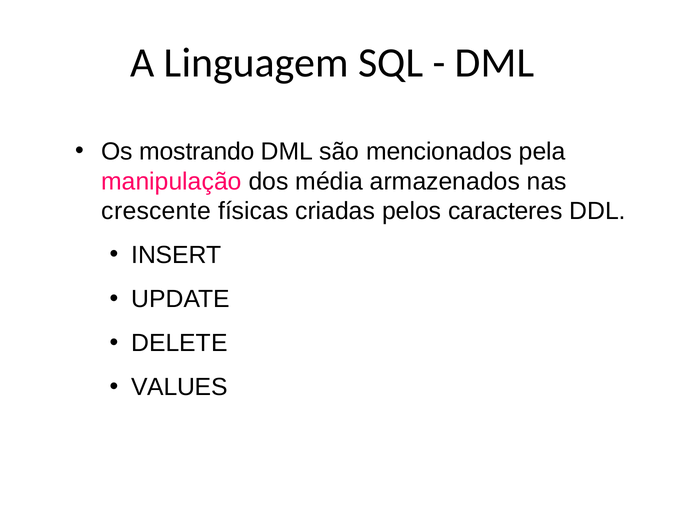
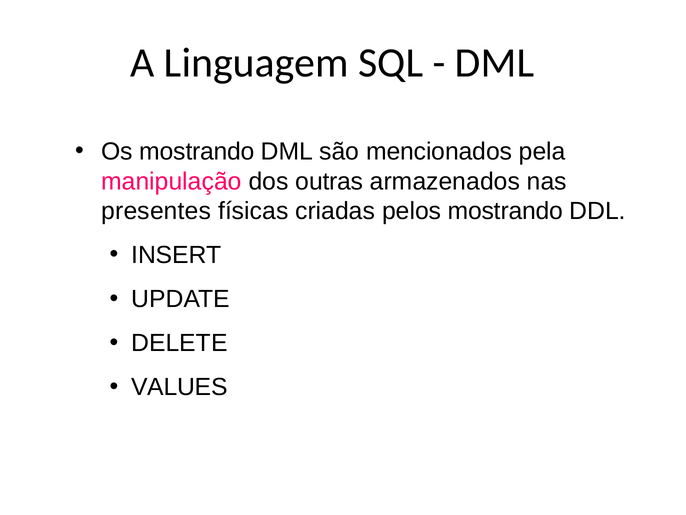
média: média -> outras (329, 181)
crescente: crescente -> presentes (156, 211)
pelos caracteres: caracteres -> mostrando (505, 211)
